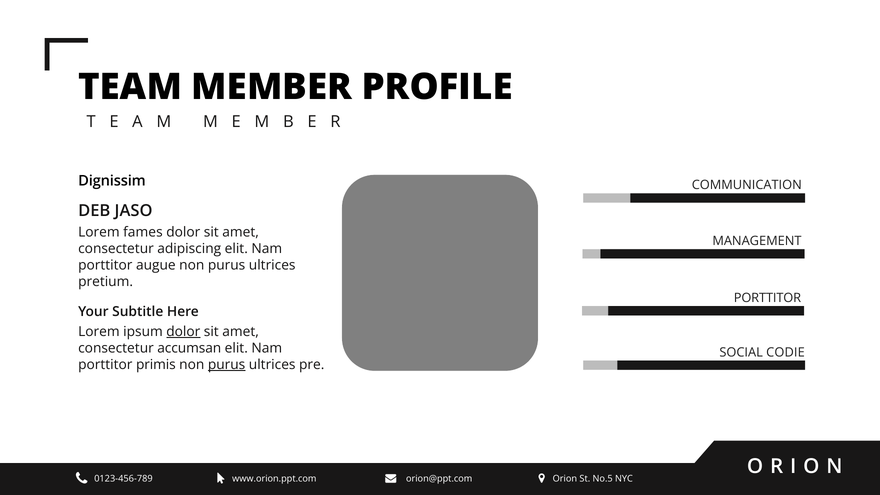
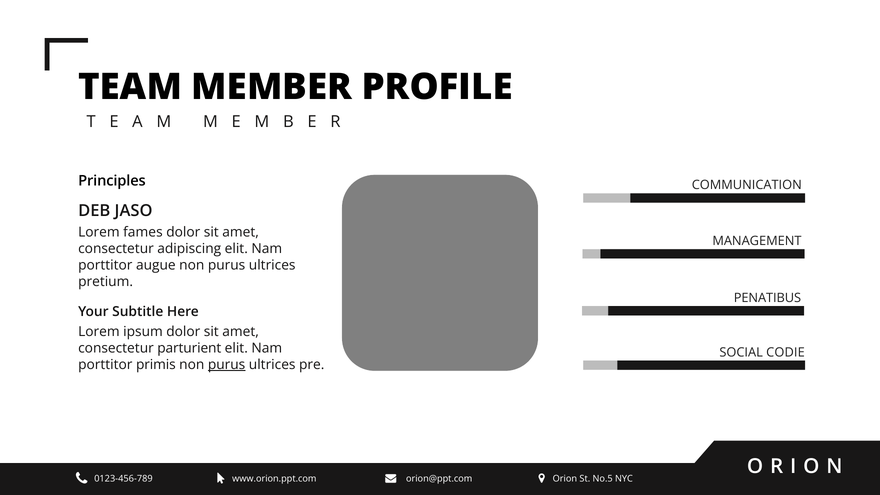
Dignissim: Dignissim -> Principles (112, 181)
PORTTITOR: PORTTITOR -> PENATIBUS (767, 298)
dolor underline: present -> none (183, 332)
accumsan: accumsan -> parturient (189, 348)
